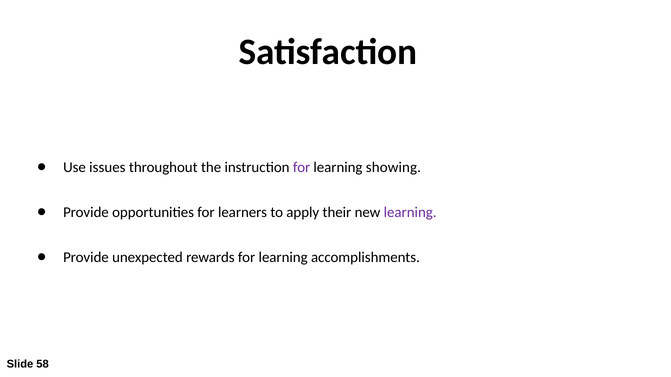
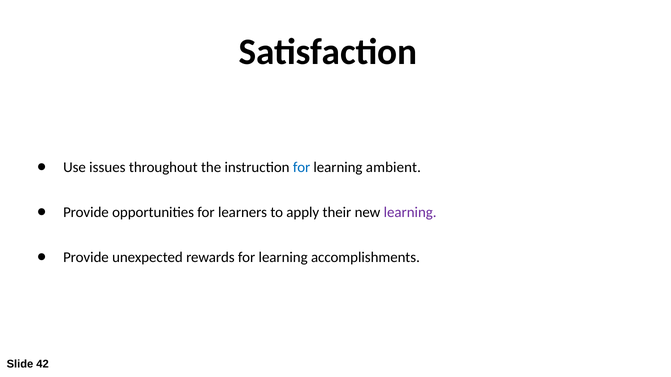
for colour: purple -> blue (302, 167)
showing: showing -> ambient (393, 167)
58: 58 -> 42 (43, 365)
